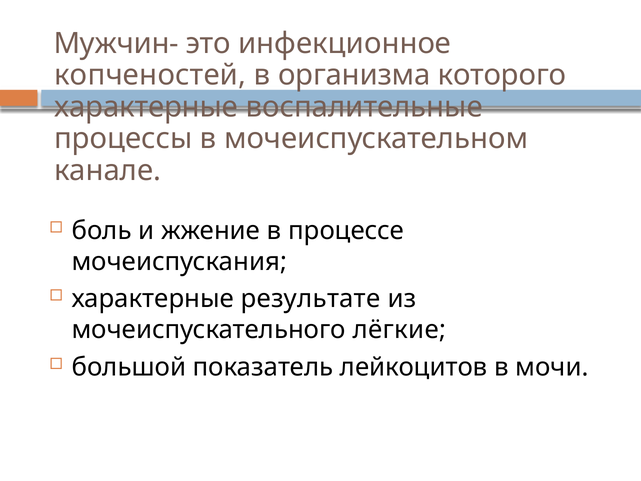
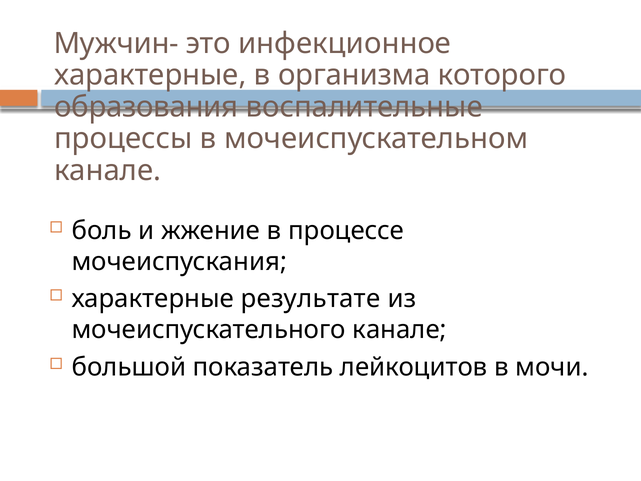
копченостей: копченостей -> характерные (150, 75)
характерные: характерные -> образования (146, 107)
мочеиспускательного лёгкие: лёгкие -> канале (400, 330)
